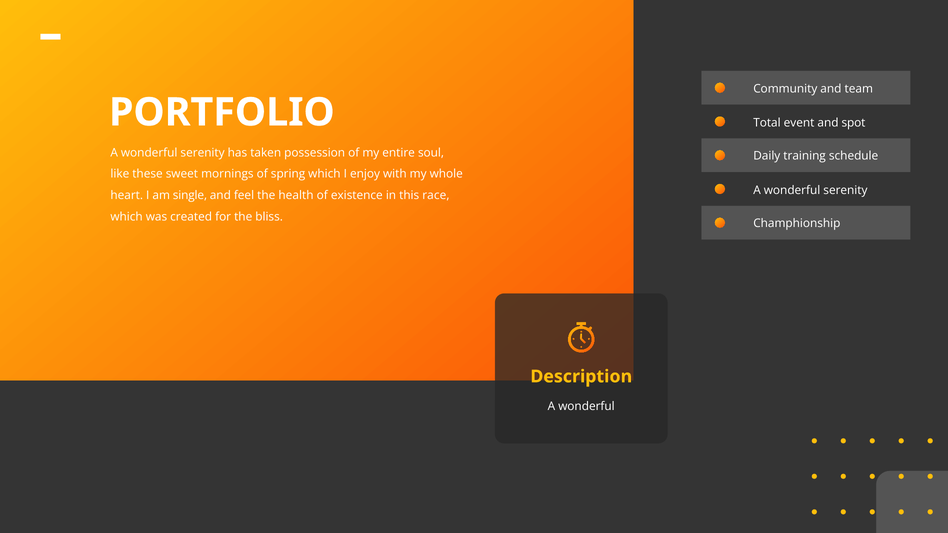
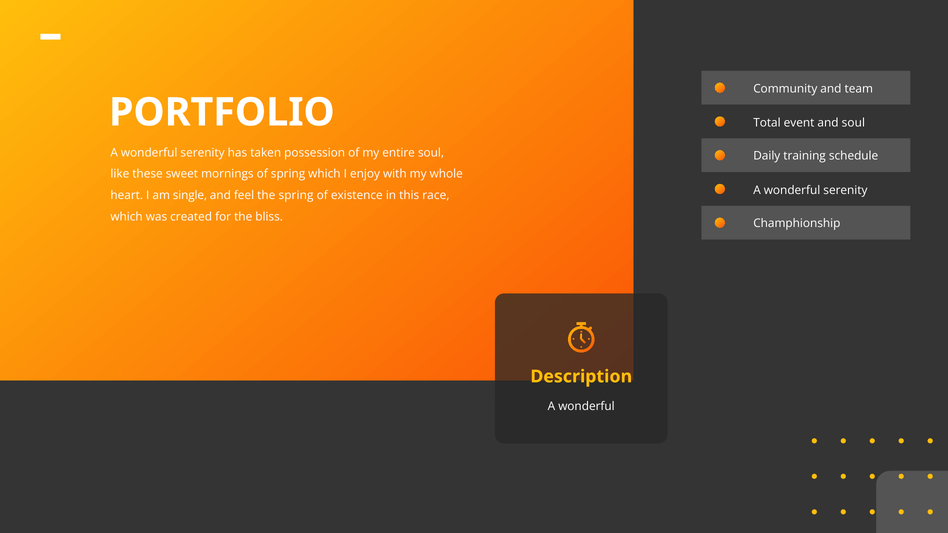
and spot: spot -> soul (853, 123)
the health: health -> spring (296, 195)
